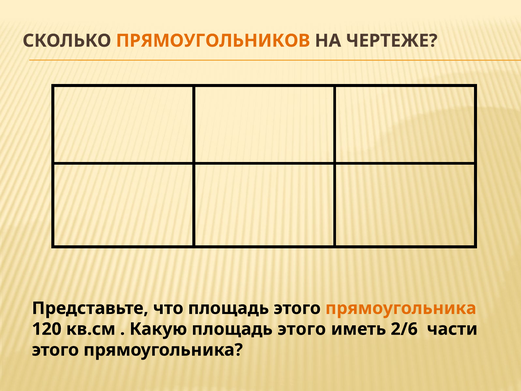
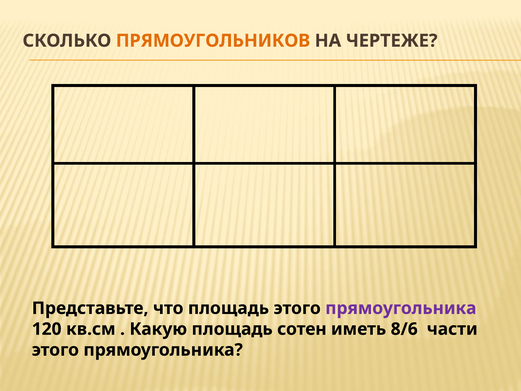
прямоугольника colour: orange -> purple (401, 308)
Какую площадь этого: этого -> сотен (302, 329)
2/6: 2/6 -> 8/6 (404, 329)
